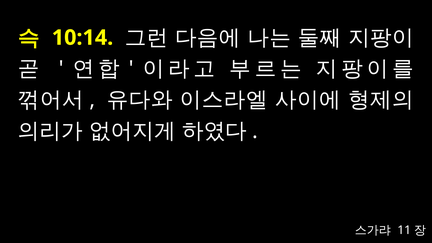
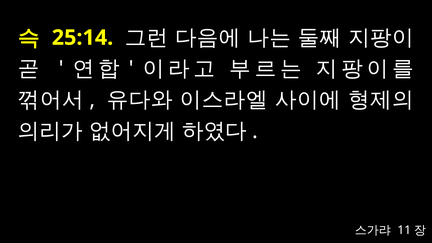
10:14: 10:14 -> 25:14 (82, 38)
